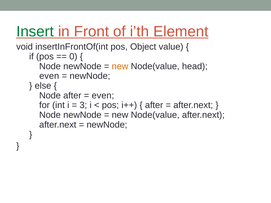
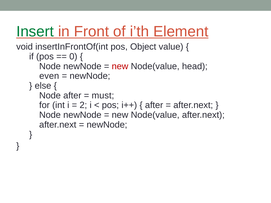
new colour: orange -> red (120, 66)
even: even -> must (103, 96)
3: 3 -> 2 (83, 105)
